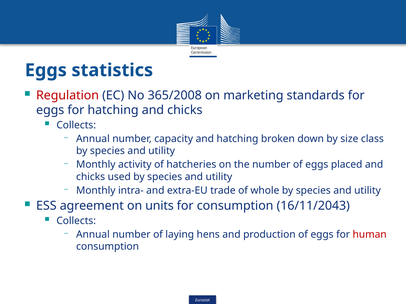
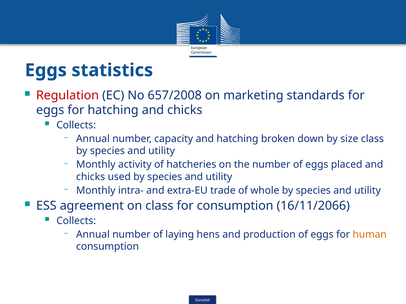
365/2008: 365/2008 -> 657/2008 (175, 95)
on units: units -> class (159, 206)
16/11/2043: 16/11/2043 -> 16/11/2066 (313, 206)
human colour: red -> orange (370, 235)
